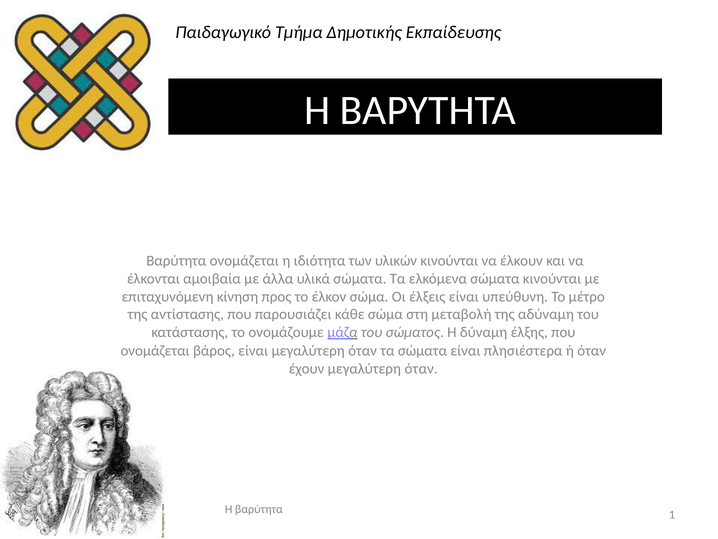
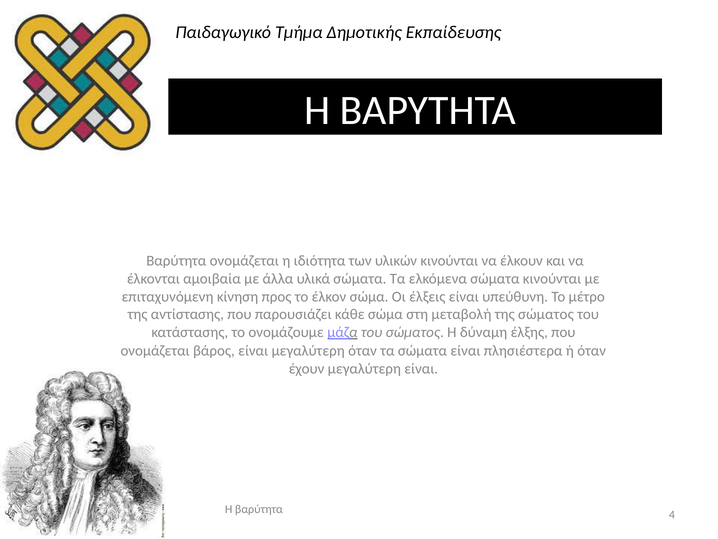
της αδύναμη: αδύναμη -> σώματος (546, 314)
έχουν μεγαλύτερη όταν: όταν -> είναι (421, 368)
1: 1 -> 4 (672, 514)
